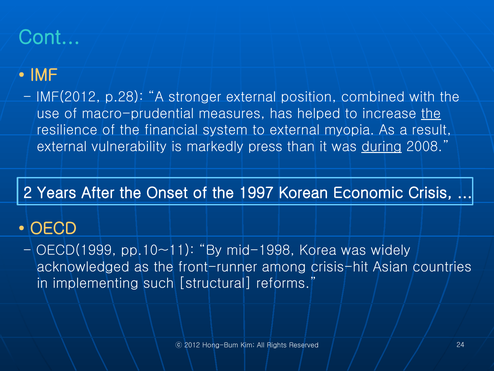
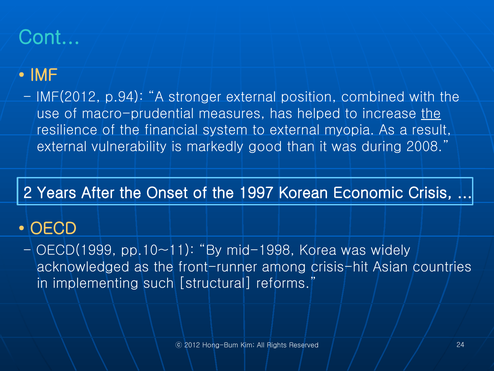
p.28: p.28 -> p.94 (124, 97)
press: press -> good (265, 146)
during underline: present -> none (382, 146)
